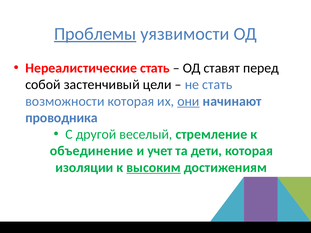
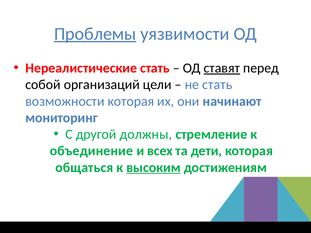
ставят underline: none -> present (222, 68)
застенчивый: застенчивый -> организаций (102, 85)
они underline: present -> none (188, 101)
проводника: проводника -> мониторинг (62, 118)
веселый: веселый -> должны (146, 135)
учет: учет -> всех (160, 151)
изоляции: изоляции -> общаться (84, 168)
